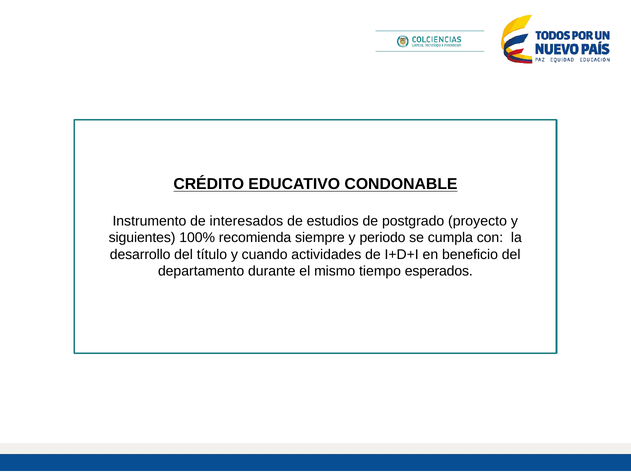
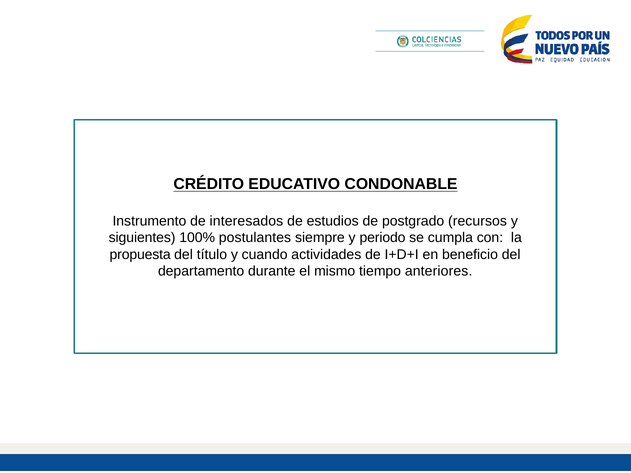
proyecto: proyecto -> recursos (478, 221)
recomienda: recomienda -> postulantes (255, 238)
desarrollo: desarrollo -> propuesta (140, 255)
esperados: esperados -> anteriores (439, 271)
